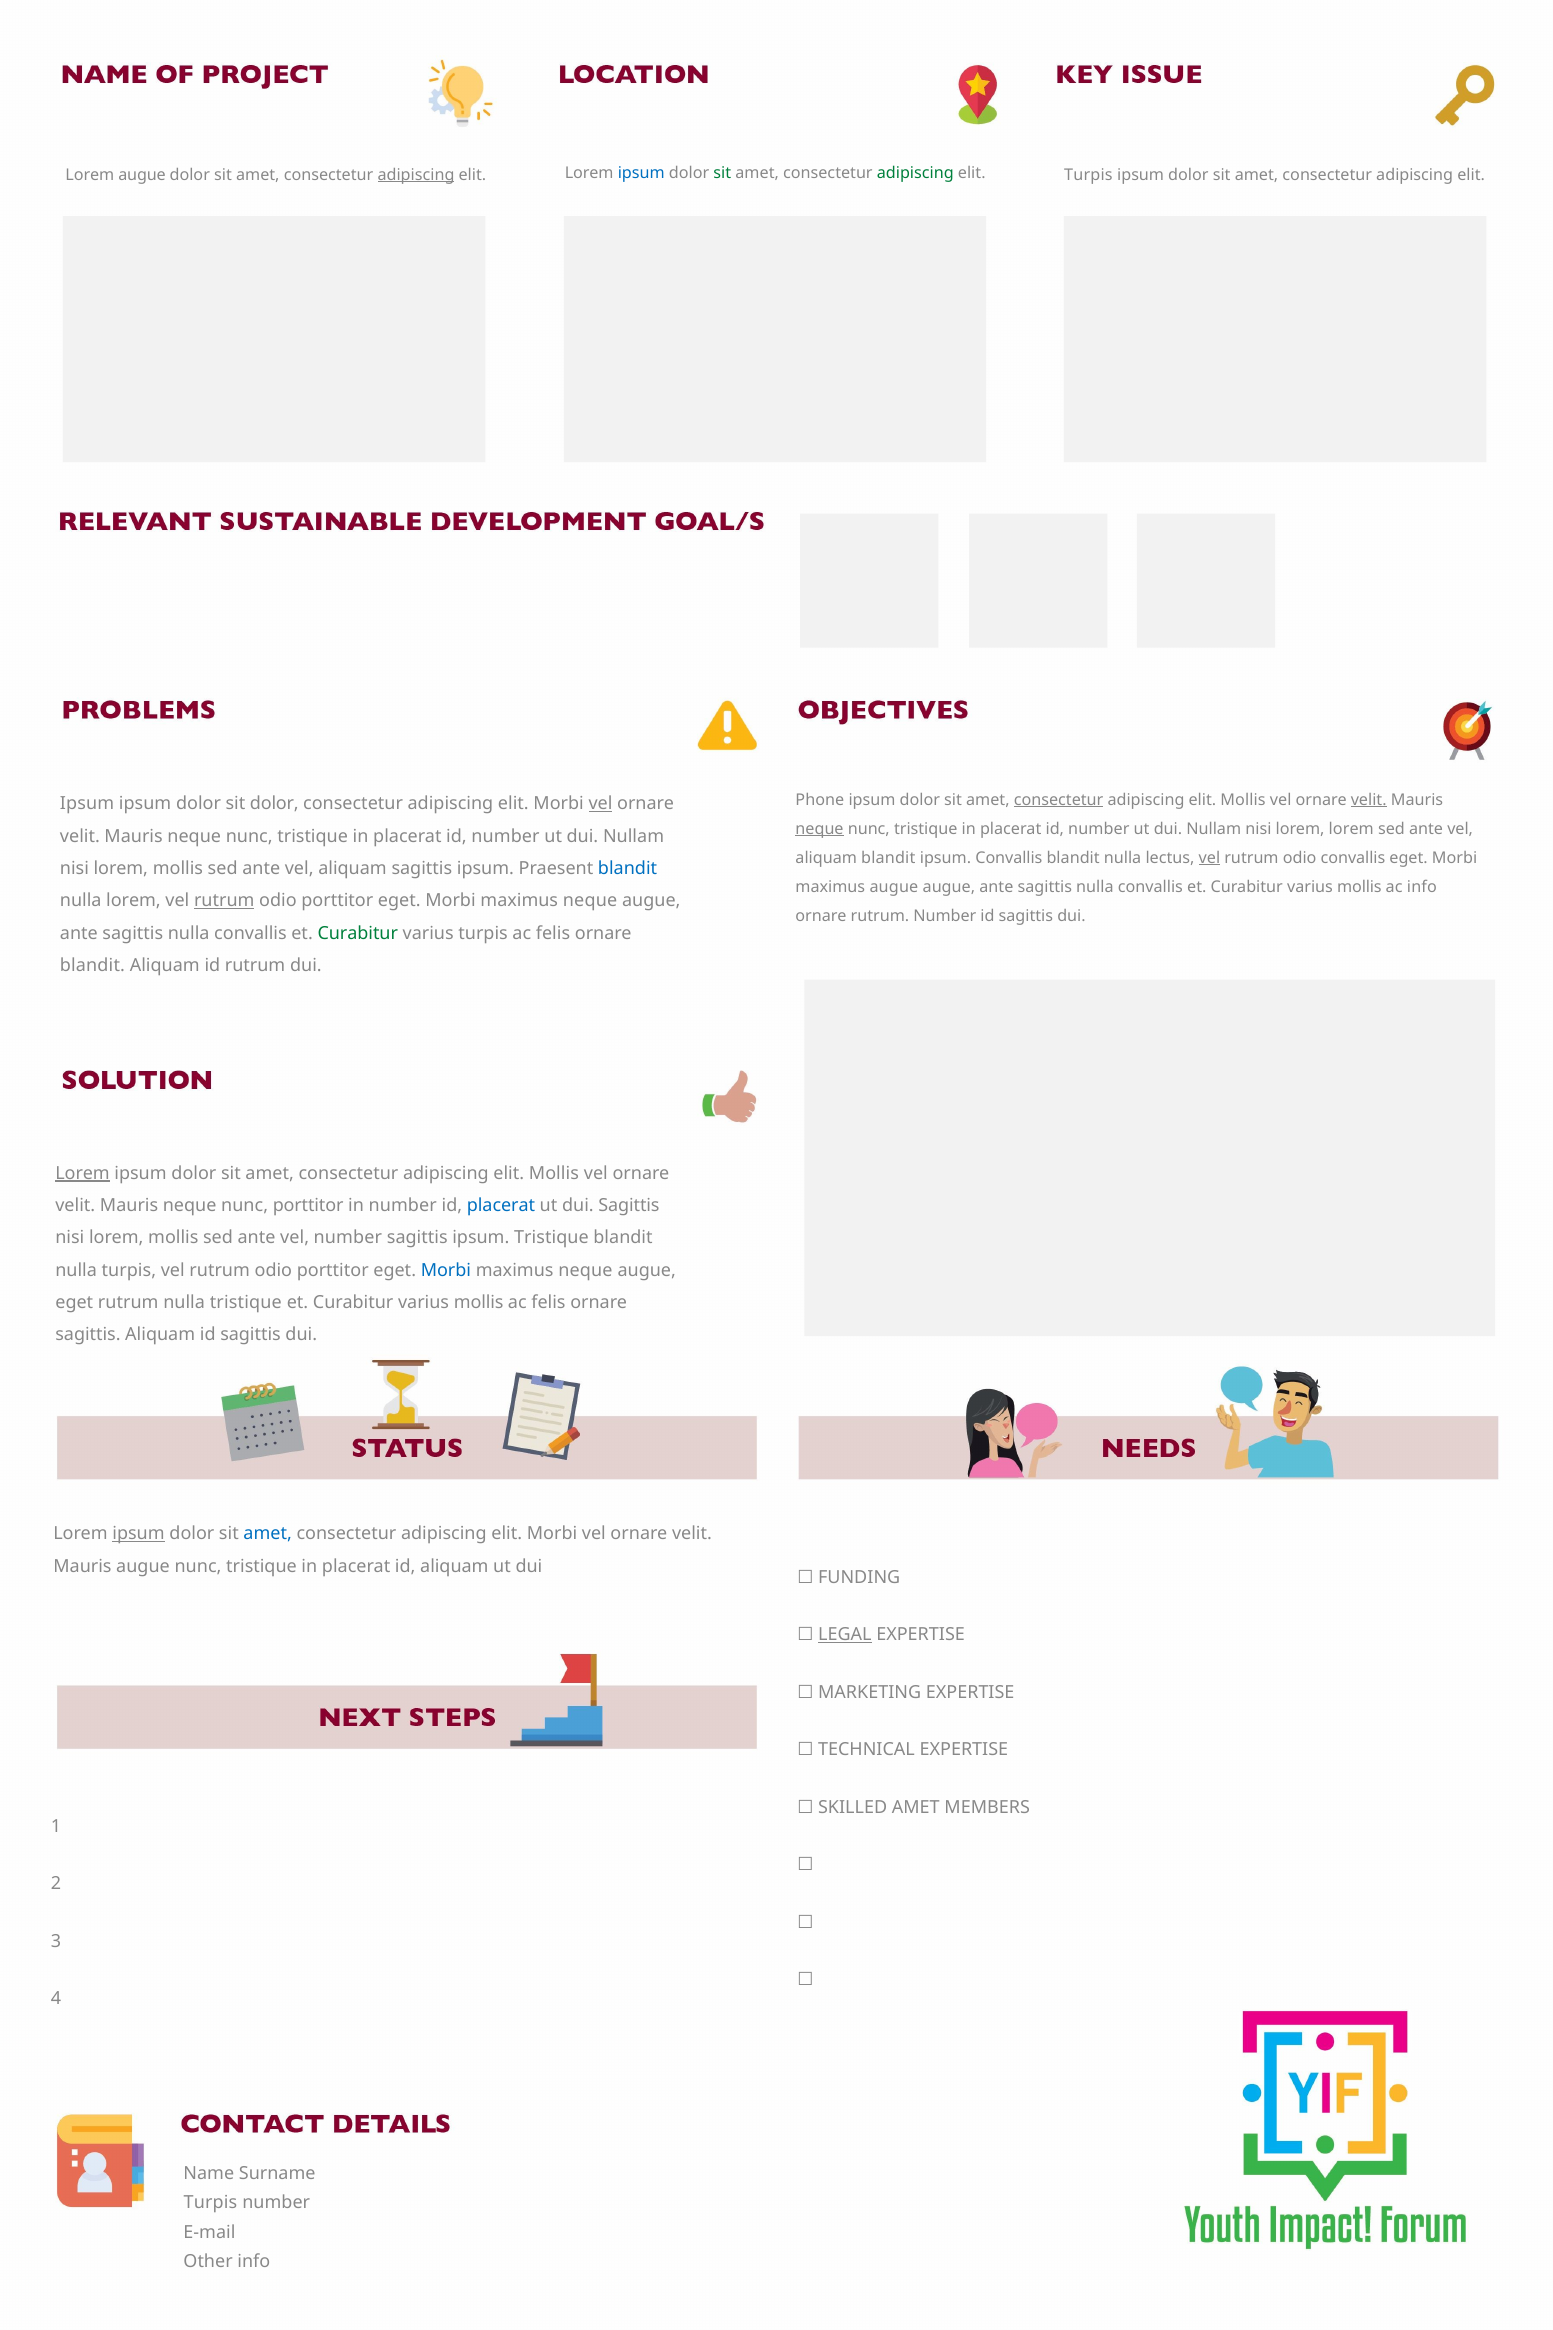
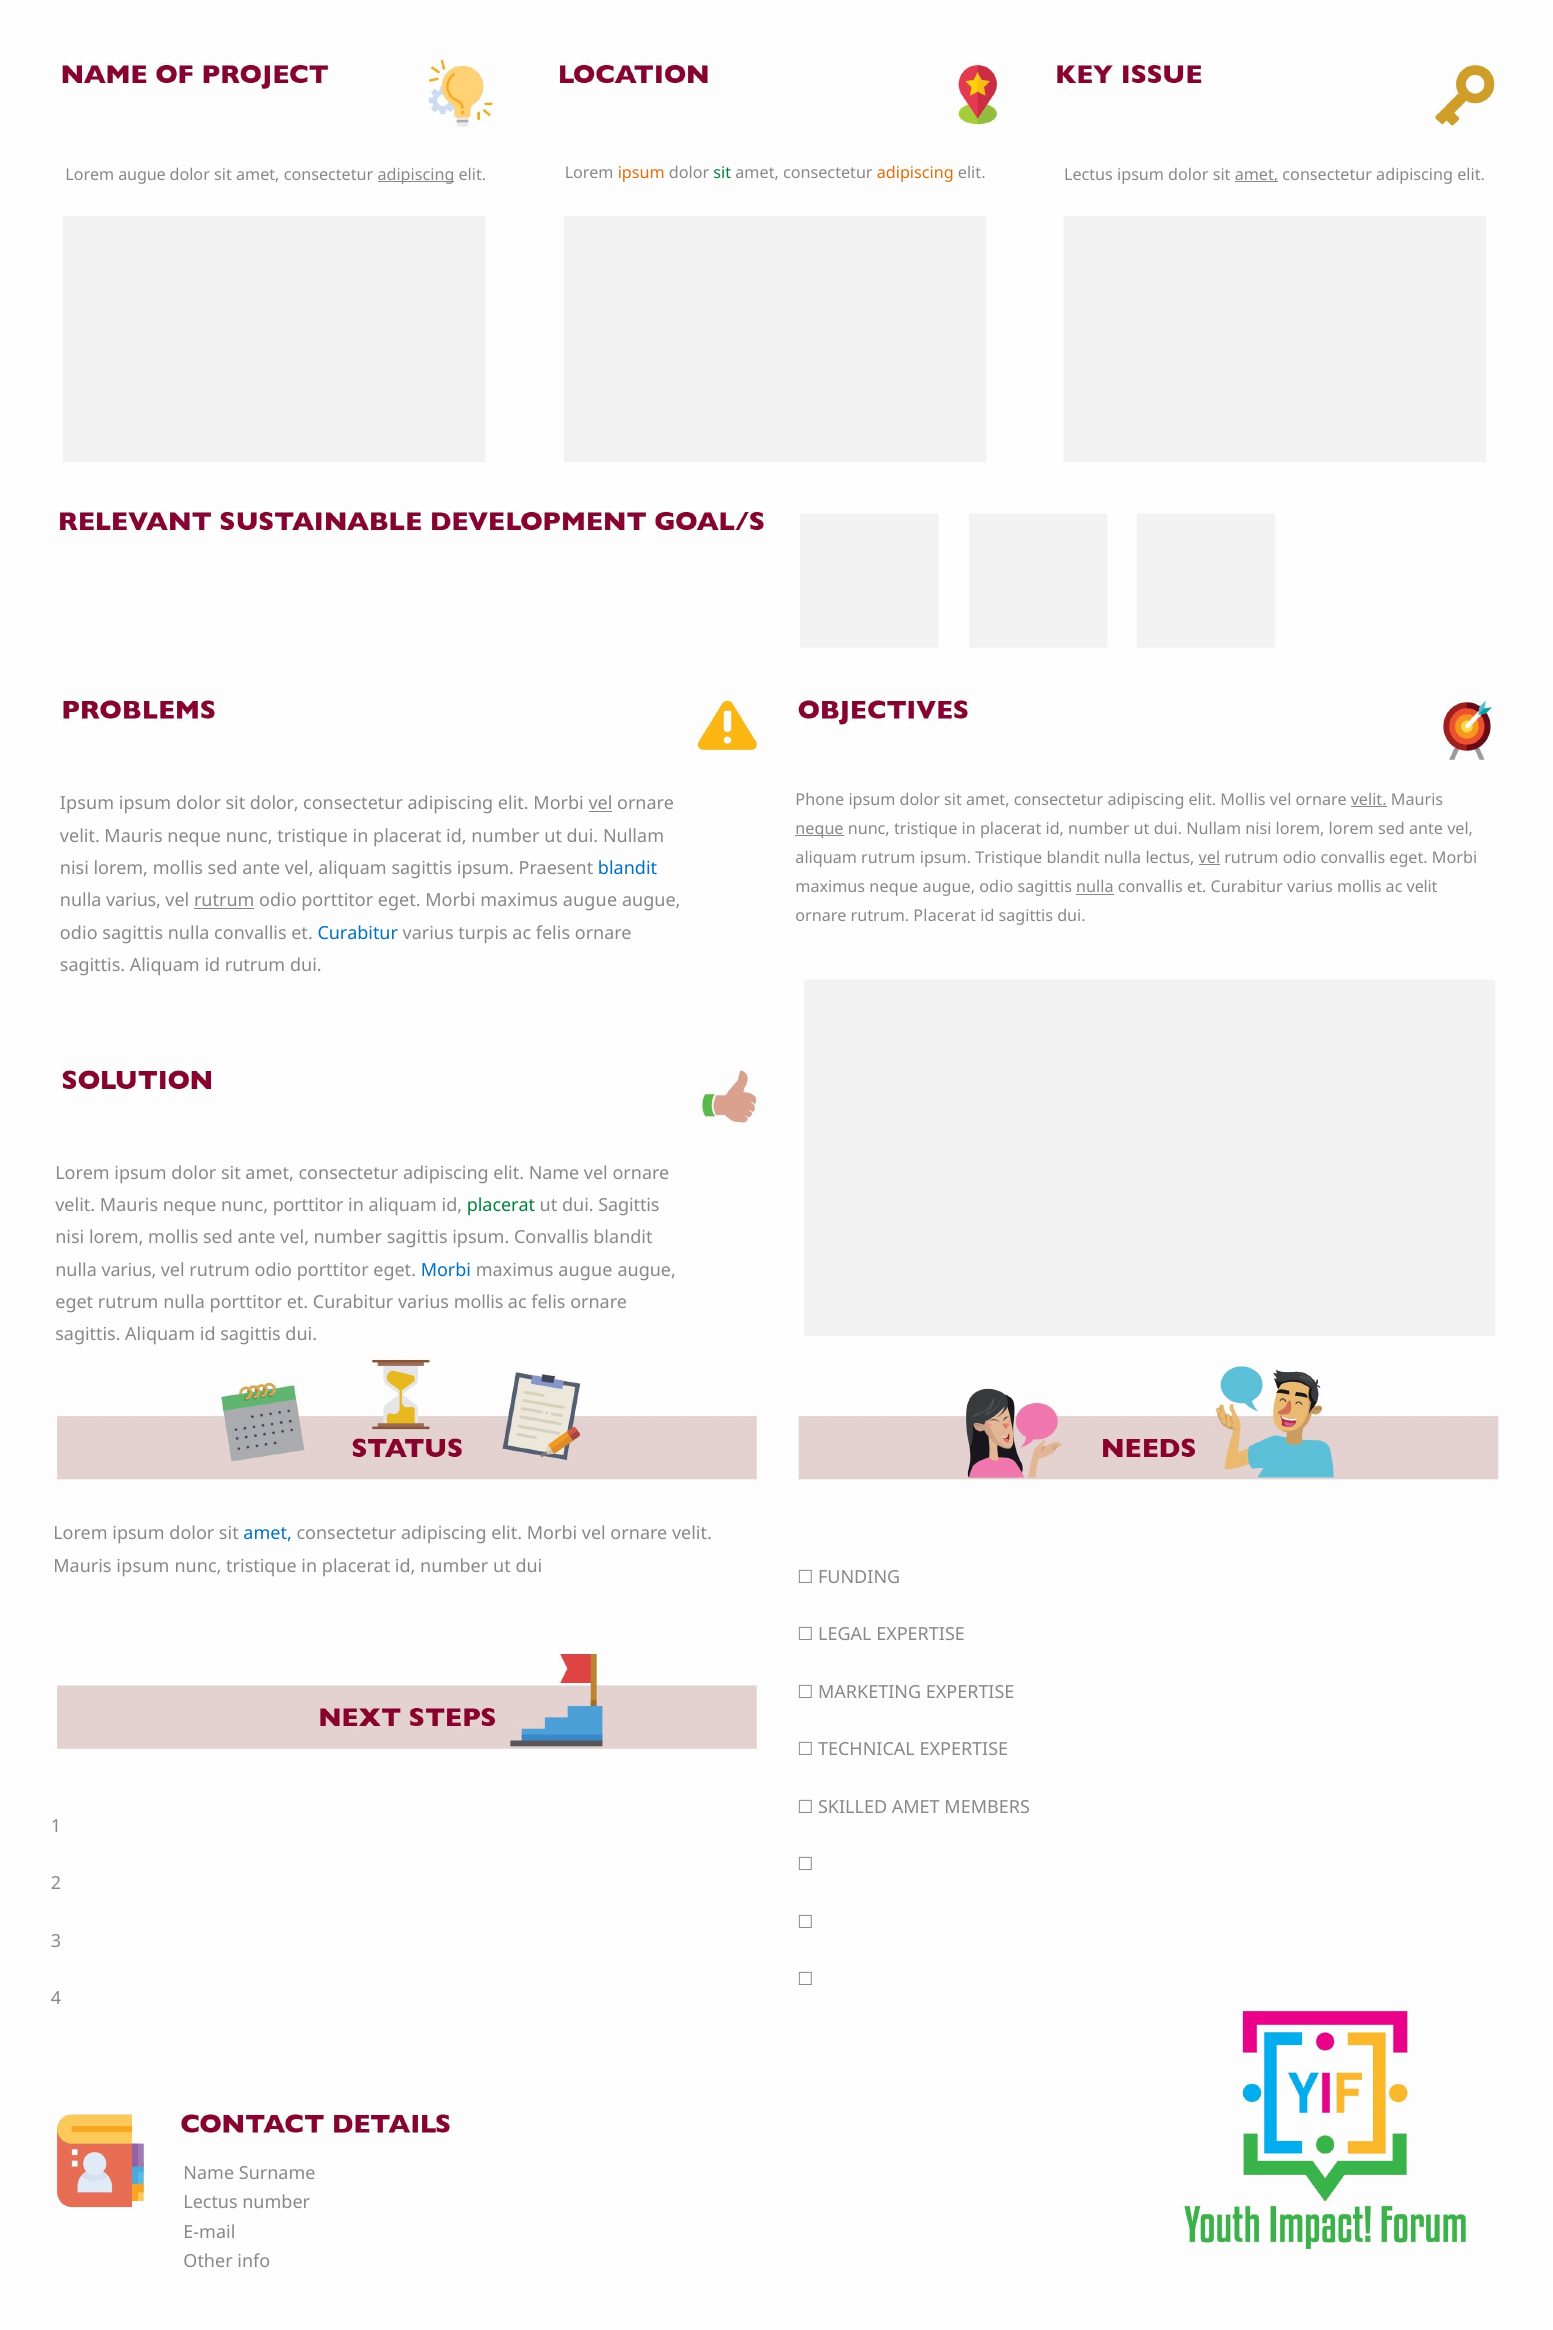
ipsum colour: blue -> orange (641, 173)
adipiscing colour: green -> orange (915, 173)
Turpis: Turpis -> Lectus (1089, 175)
amet underline: none -> present (1257, 175)
consectetur underline: present -> none (1059, 800)
aliquam blandit: blandit -> rutrum (888, 858)
ipsum Convallis: Convallis -> Tristique (1009, 858)
maximus augue: augue -> neque (894, 887)
ante: ante -> odio (996, 887)
nulla underline: none -> present (1095, 887)
ac info: info -> velit (1422, 887)
lorem: lorem -> varius (134, 901)
neque: neque -> augue (590, 901)
rutrum Number: Number -> Placerat (945, 916)
ante: ante -> odio (79, 933)
Curabitur colour: green -> blue (358, 933)
blandit: blandit -> sagittis (93, 965)
Lorem underline: present -> none (83, 1173)
Mollis: Mollis -> Name (554, 1173)
in number: number -> aliquam (403, 1205)
placerat colour: blue -> green (501, 1205)
ipsum Tristique: Tristique -> Convallis (551, 1238)
turpis: turpis -> varius (129, 1270)
neque: neque -> augue (585, 1270)
nulla tristique: tristique -> porttitor (246, 1302)
ipsum underline: present -> none (138, 1533)
Mauris augue: augue -> ipsum (143, 1566)
aliquam: aliquam -> number (454, 1566)
LEGAL underline: present -> none (845, 1634)
Turpis: Turpis -> Lectus (211, 2202)
